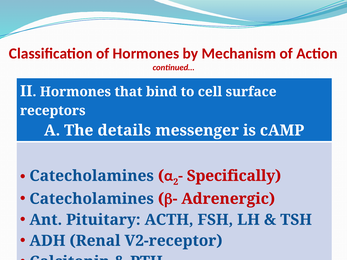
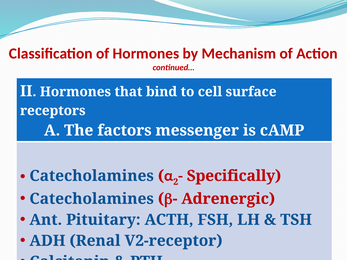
details: details -> factors (124, 131)
